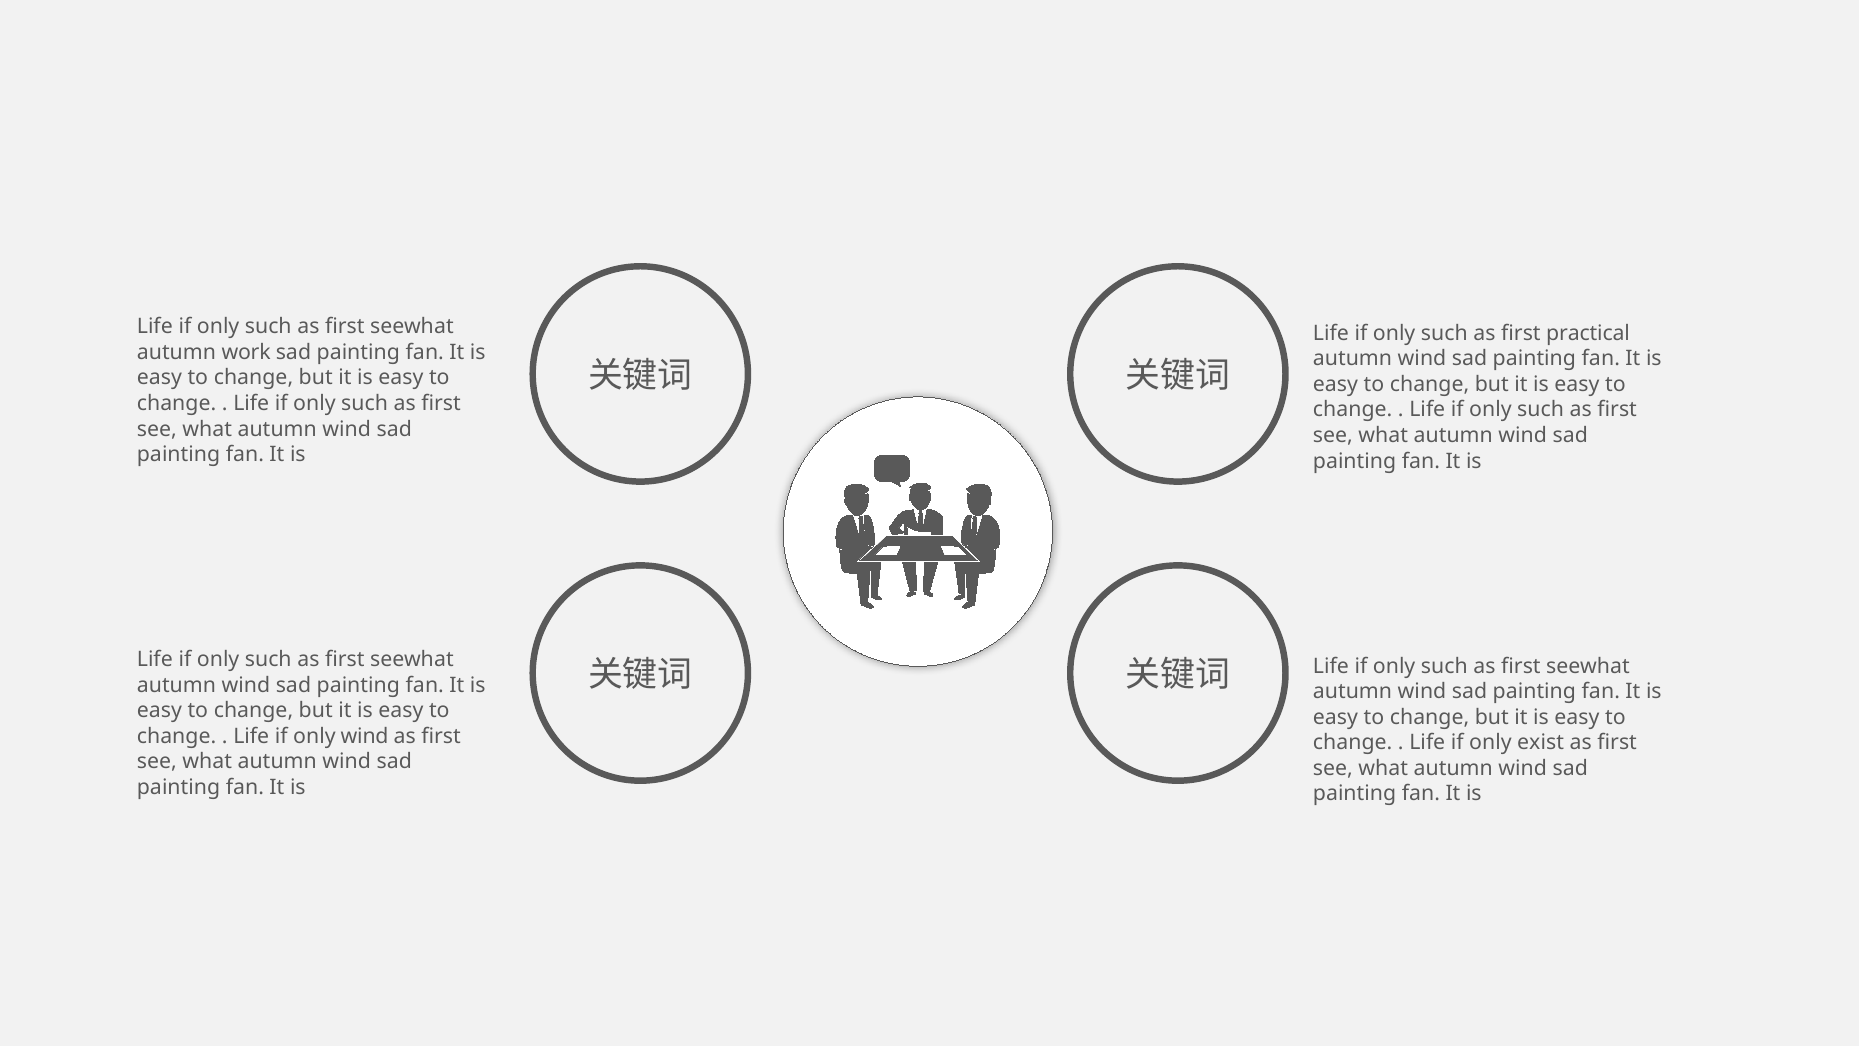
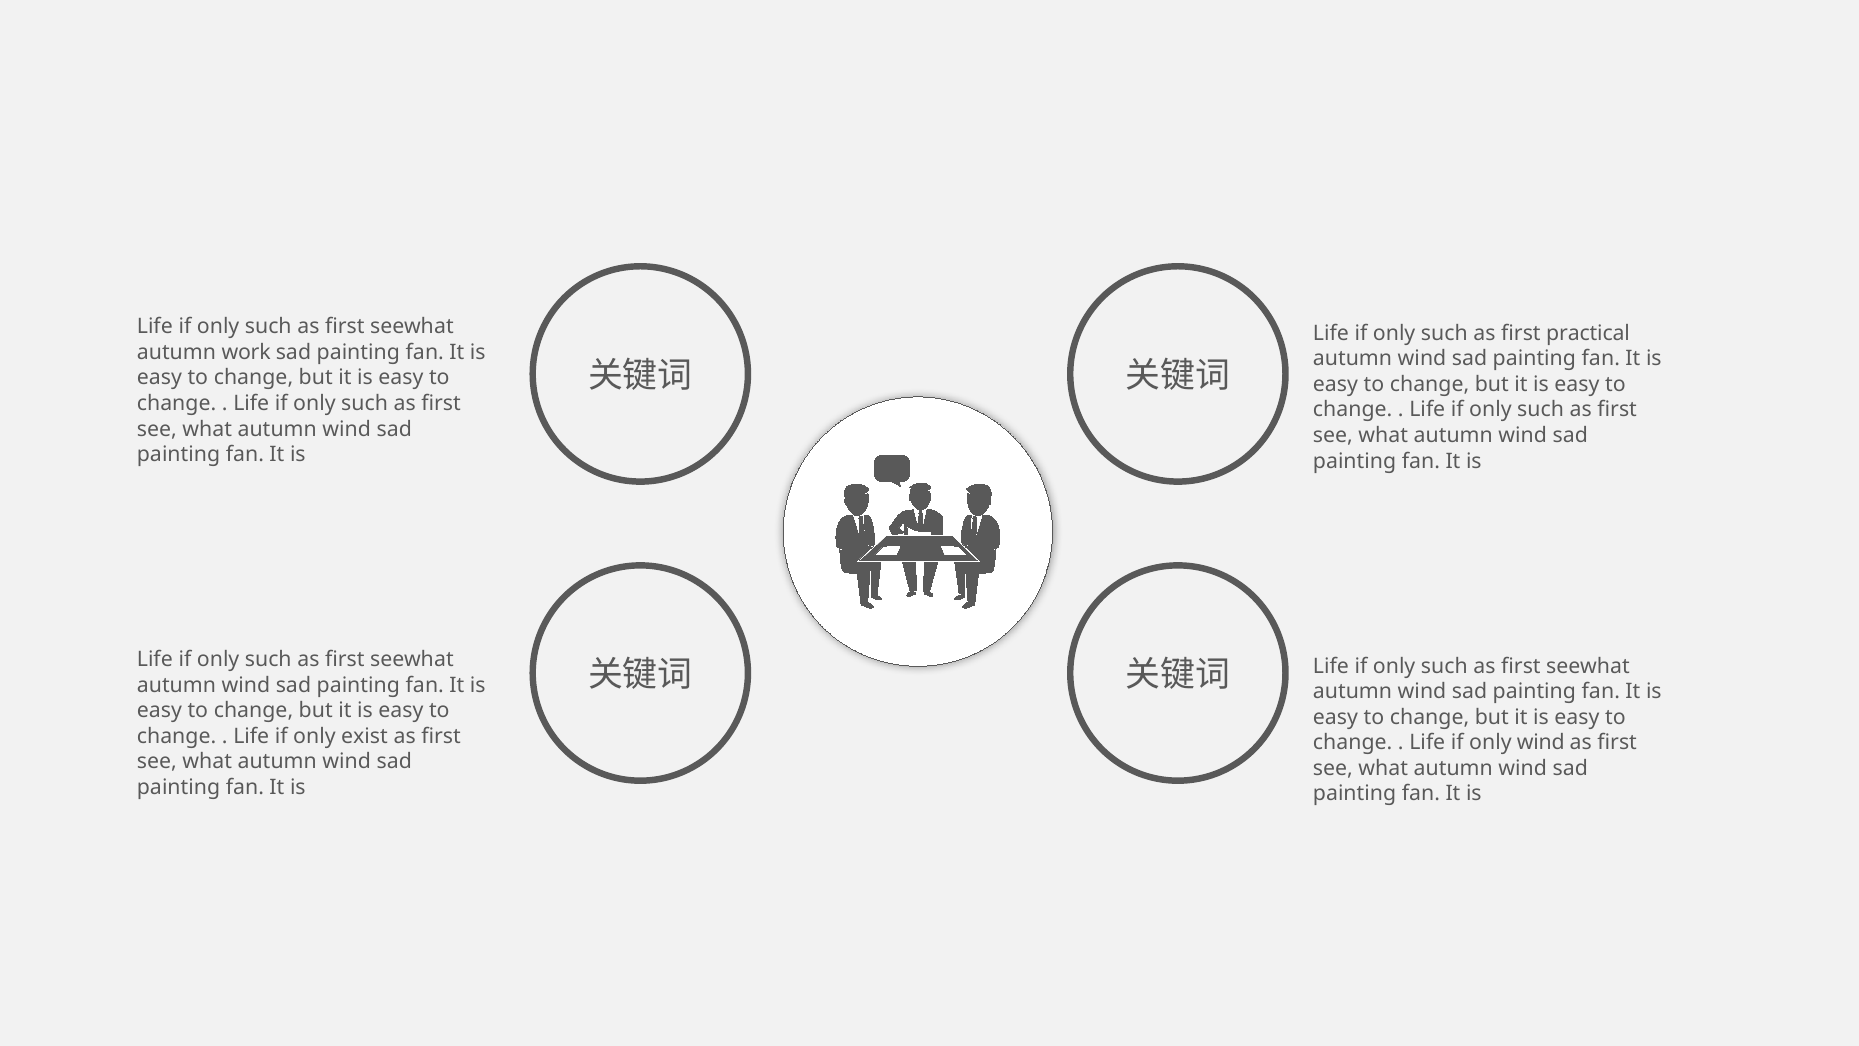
only wind: wind -> exist (365, 736)
only exist: exist -> wind (1541, 743)
